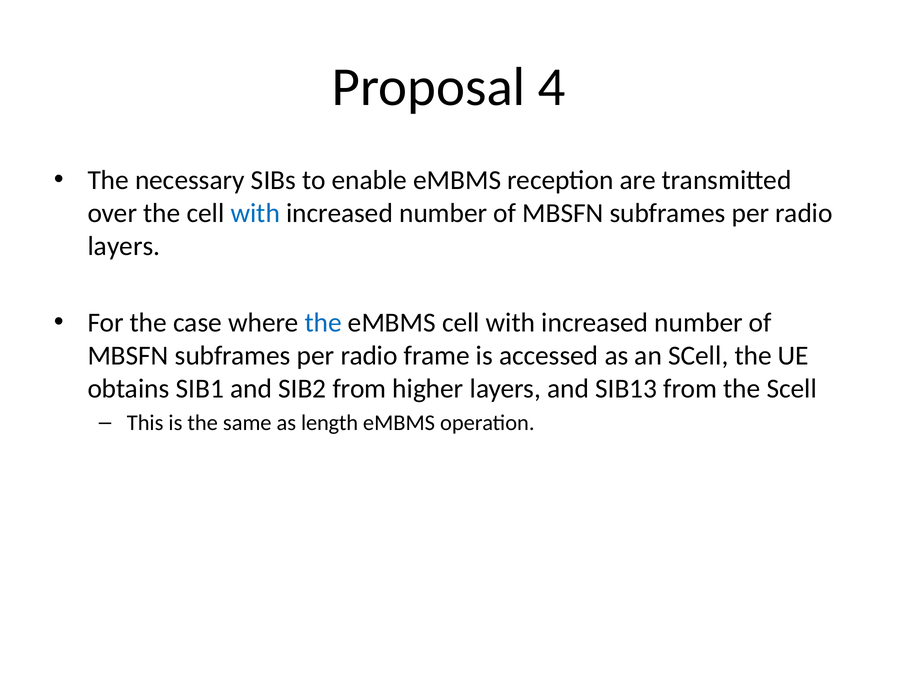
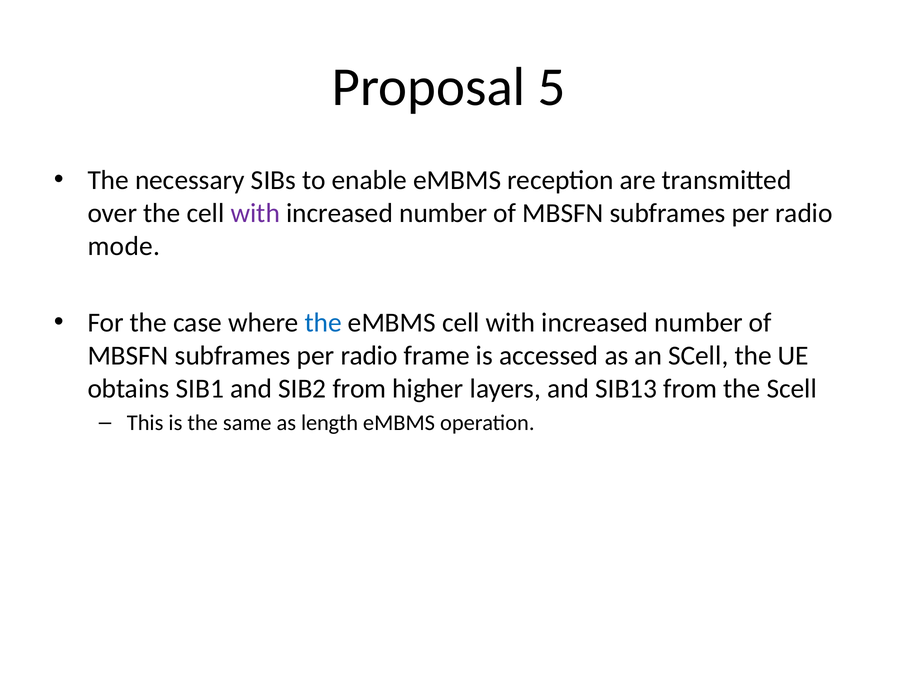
4: 4 -> 5 (552, 87)
with colour: blue -> purple (255, 213)
layers: layers -> mode (124, 246)
